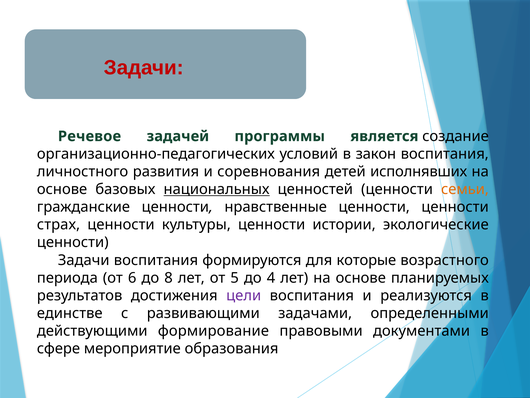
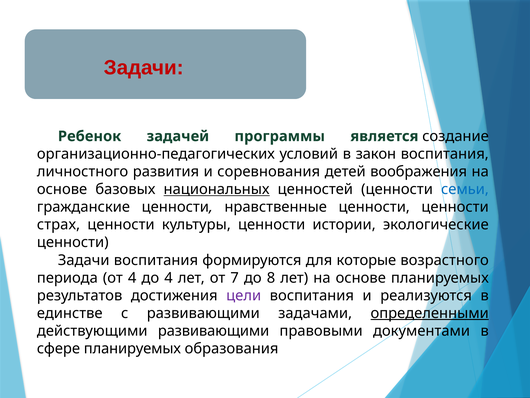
Речевое: Речевое -> Ребенок (90, 136)
исполнявших: исполнявших -> воображения (419, 171)
семьи colour: orange -> blue (465, 189)
от 6: 6 -> 4 (132, 277)
до 8: 8 -> 4 (169, 277)
5: 5 -> 7 (235, 277)
4: 4 -> 8 (271, 277)
определенными underline: none -> present (430, 313)
действующими формирование: формирование -> развивающими (214, 331)
сфере мероприятие: мероприятие -> планируемых (132, 348)
